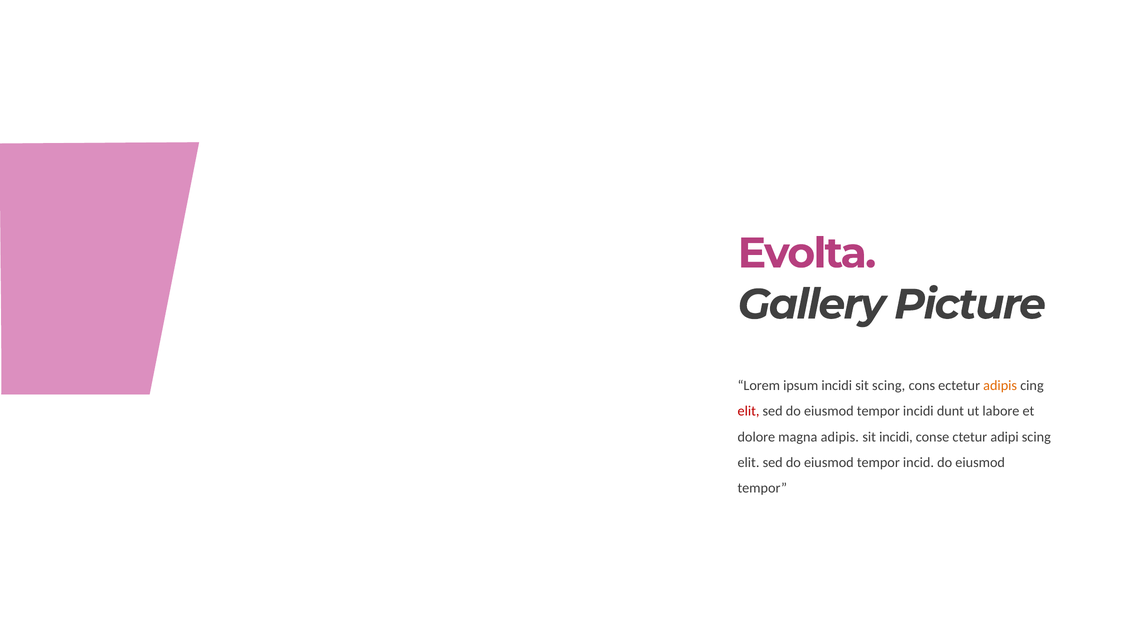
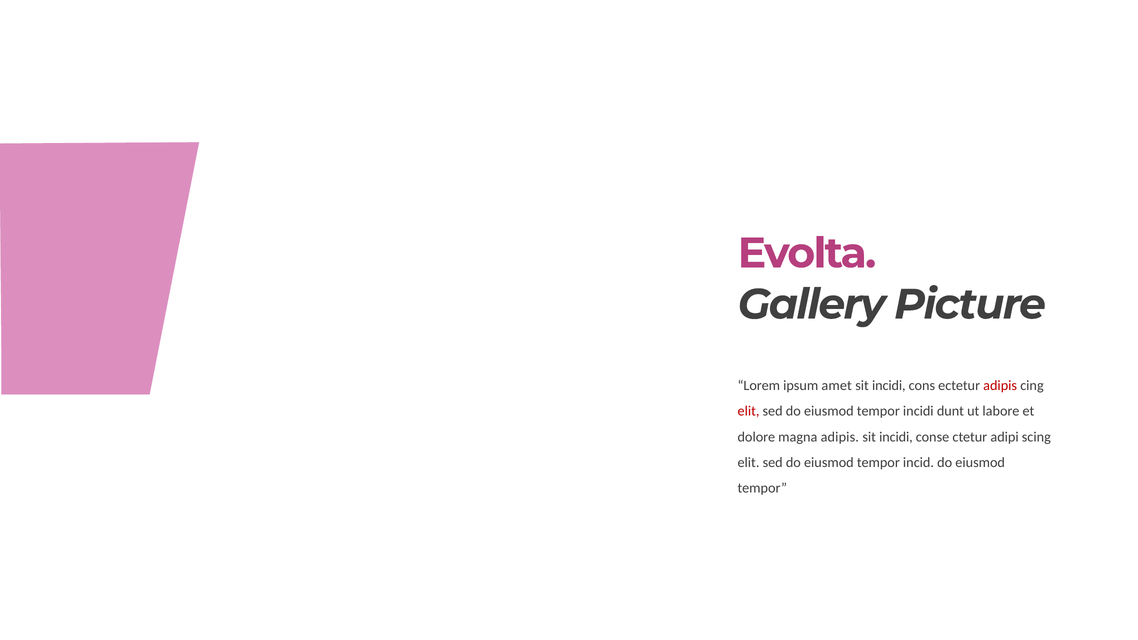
ipsum incidi: incidi -> amet (837, 386)
scing: scing -> incidi (889, 386)
adipis colour: orange -> red (1000, 386)
